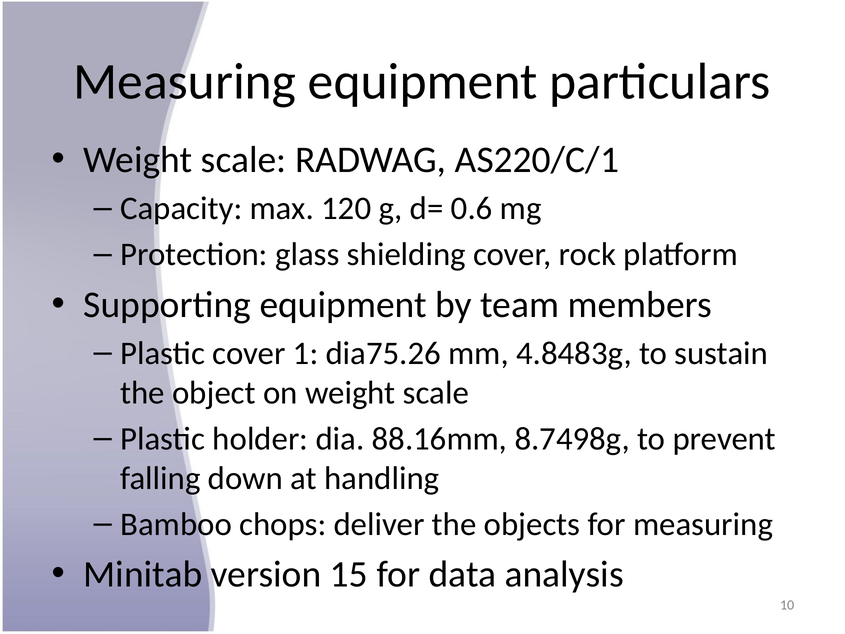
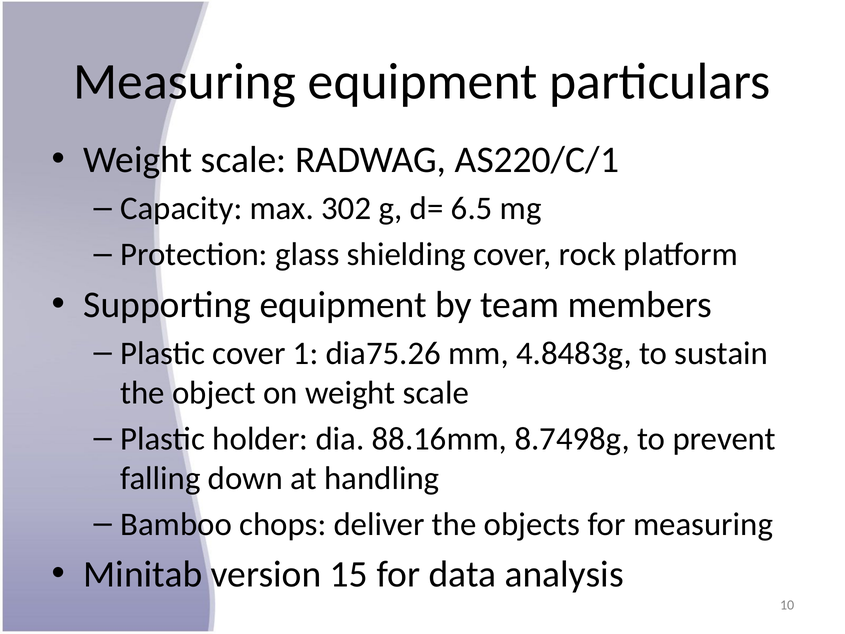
120: 120 -> 302 (346, 208)
0.6: 0.6 -> 6.5 (472, 208)
